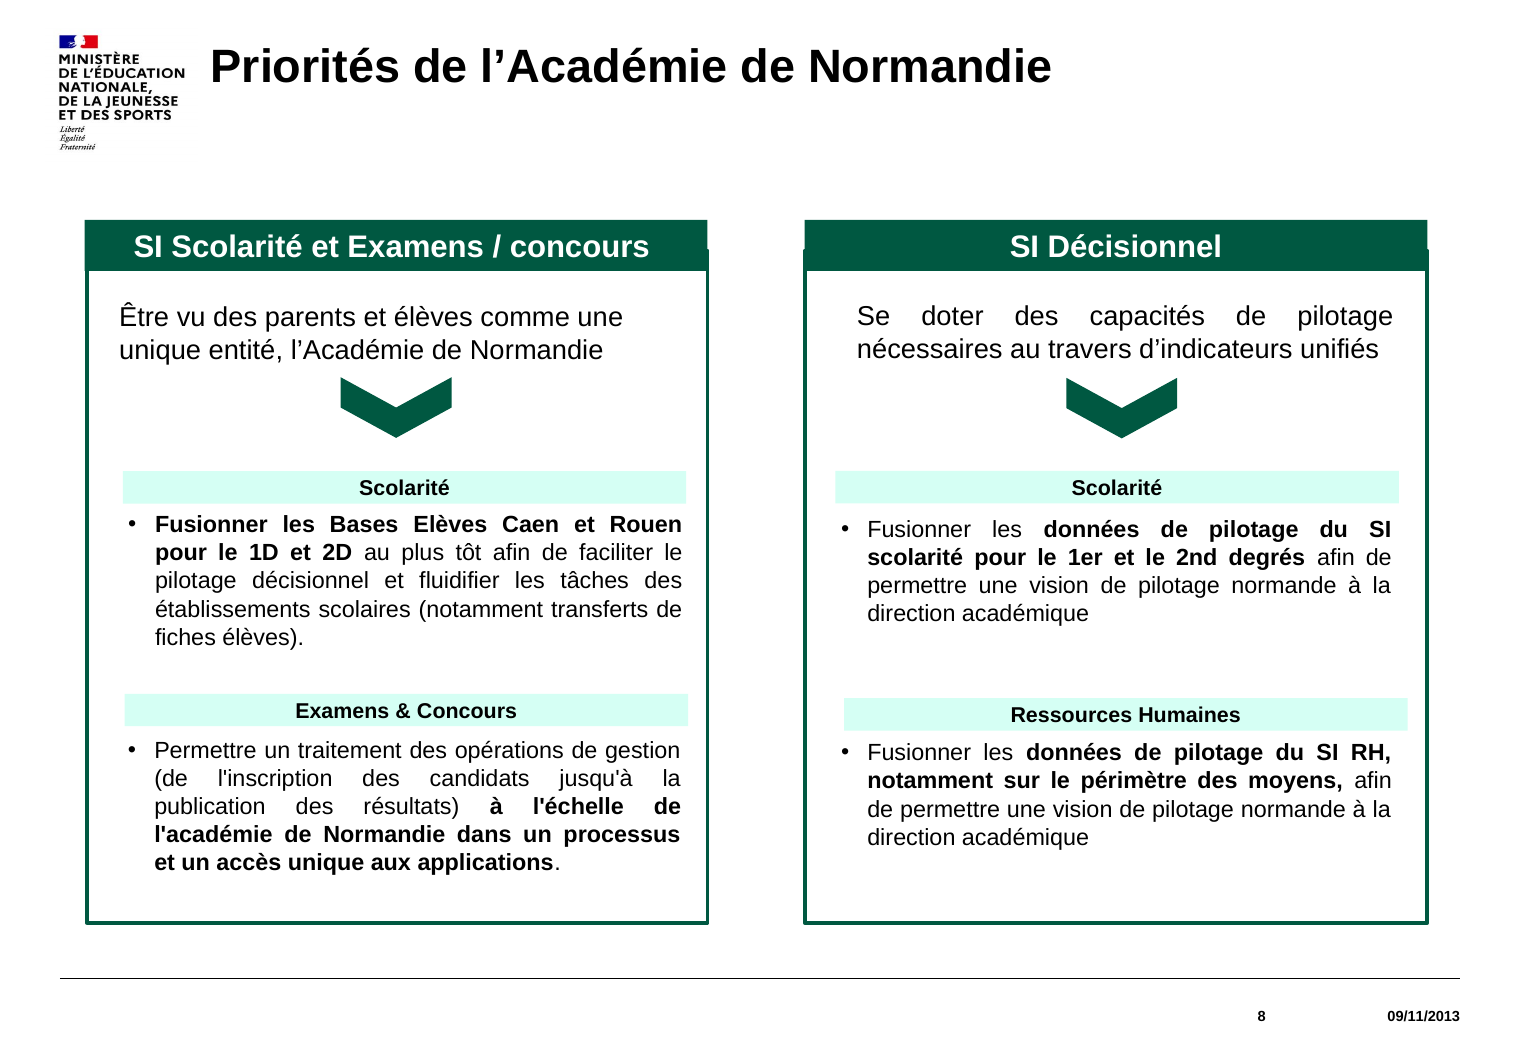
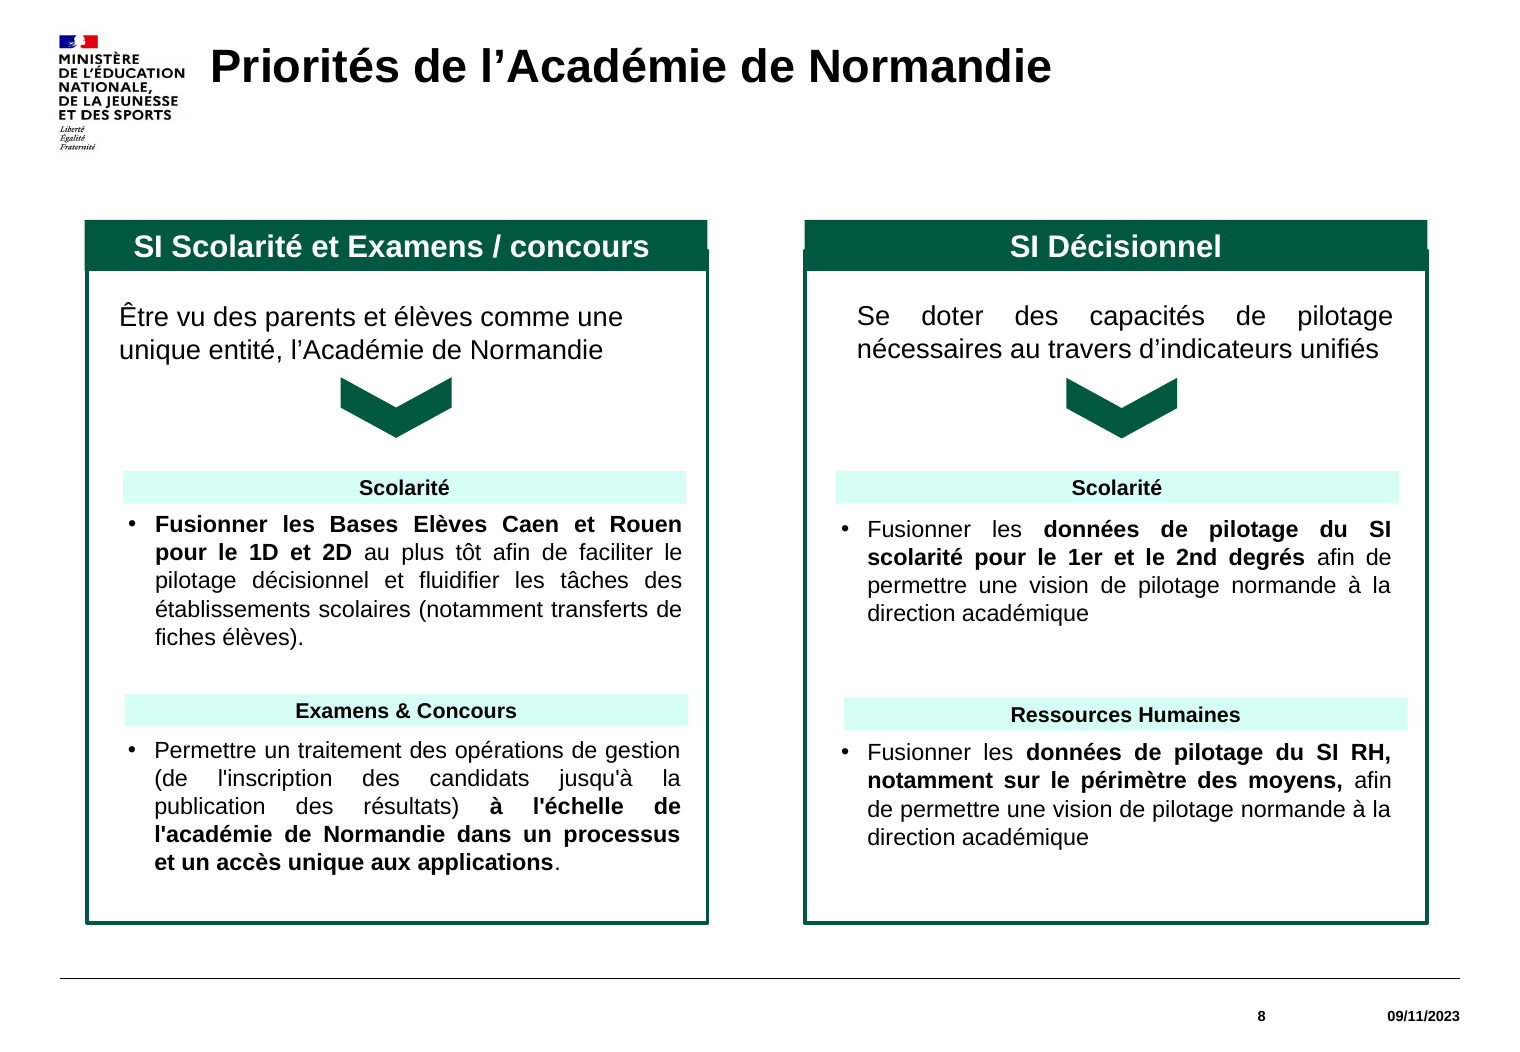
09/11/2013: 09/11/2013 -> 09/11/2023 (1424, 1016)
